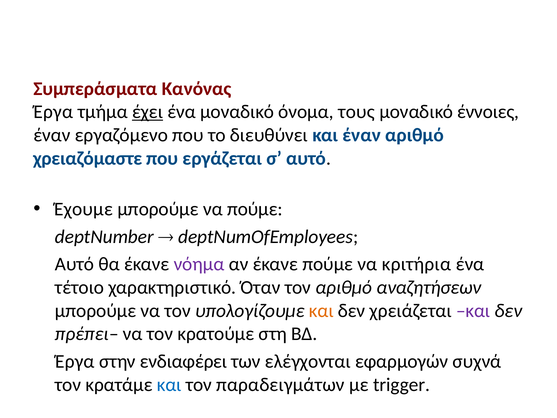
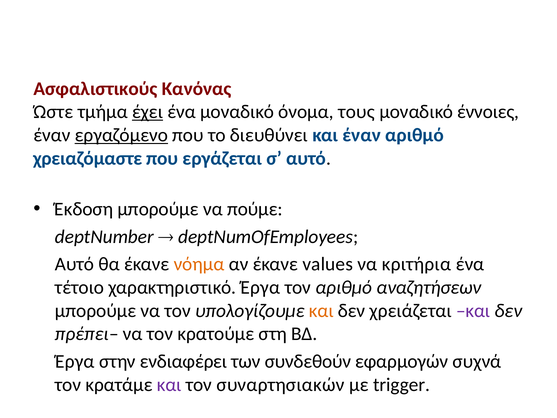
Συμπεράσματα: Συμπεράσματα -> Ασφαλιστικούς (95, 89)
Έργα: Έργα -> Ώστε (53, 112)
εργαζόμενο underline: none -> present (121, 135)
Έχουμε: Έχουμε -> Έκδοση (84, 209)
νόημα colour: purple -> orange (199, 264)
έκανε πούμε: πούμε -> values (328, 264)
χαρακτηριστικό Όταν: Όταν -> Έργα (260, 287)
ελέγχονται: ελέγχονται -> συνδεθούν (308, 361)
και colour: blue -> purple (169, 384)
παραδειγμάτων: παραδειγμάτων -> συναρτησιακών (280, 384)
